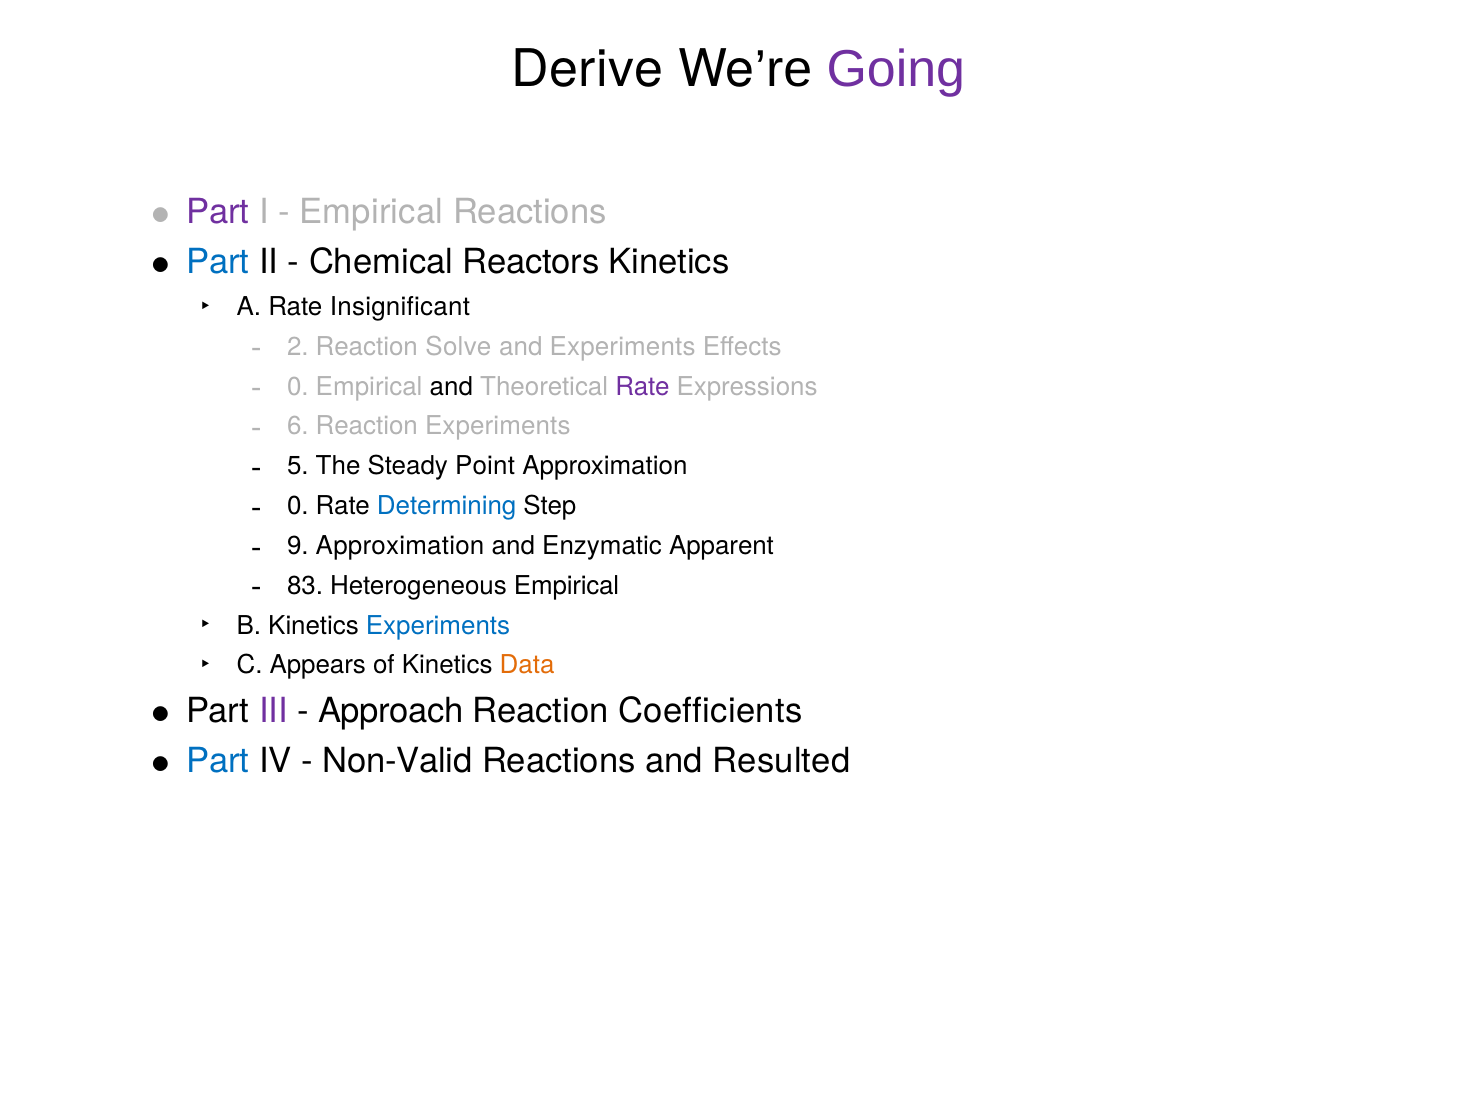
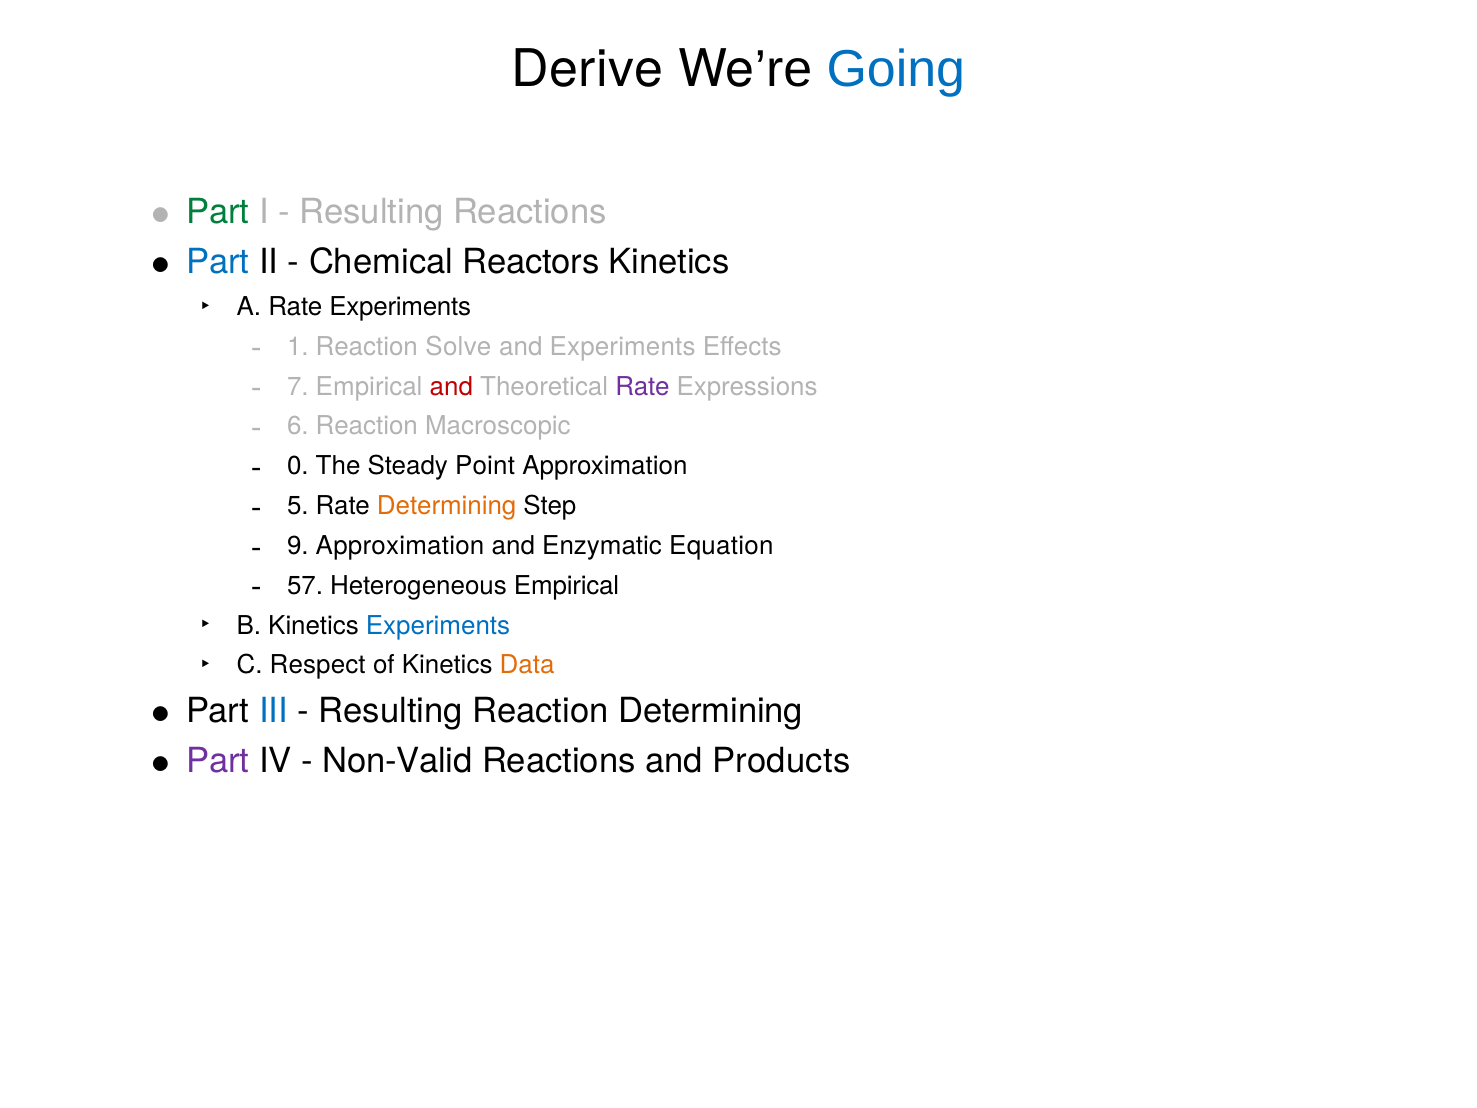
Going colour: purple -> blue (896, 69)
Part colour: purple -> green (218, 212)
Empirical: Empirical -> Resulting (371, 212)
Rate Insignificant: Insignificant -> Experiments (400, 307)
2: 2 -> 1 (298, 347)
0: 0 -> 7 (298, 386)
and colour: black -> red (451, 386)
Reaction Experiments: Experiments -> Macroscopic (498, 426)
5: 5 -> 0 (298, 466)
0: 0 -> 5 (298, 506)
Determining colour: blue -> orange (447, 506)
Apparent: Apparent -> Equation (721, 546)
83: 83 -> 57 (305, 586)
Appears: Appears -> Respect (318, 665)
III colour: purple -> blue (273, 711)
Approach: Approach -> Resulting (391, 711)
Reaction Coefficients: Coefficients -> Determining (711, 711)
Part colour: blue -> purple (218, 761)
Resulted: Resulted -> Products (781, 761)
